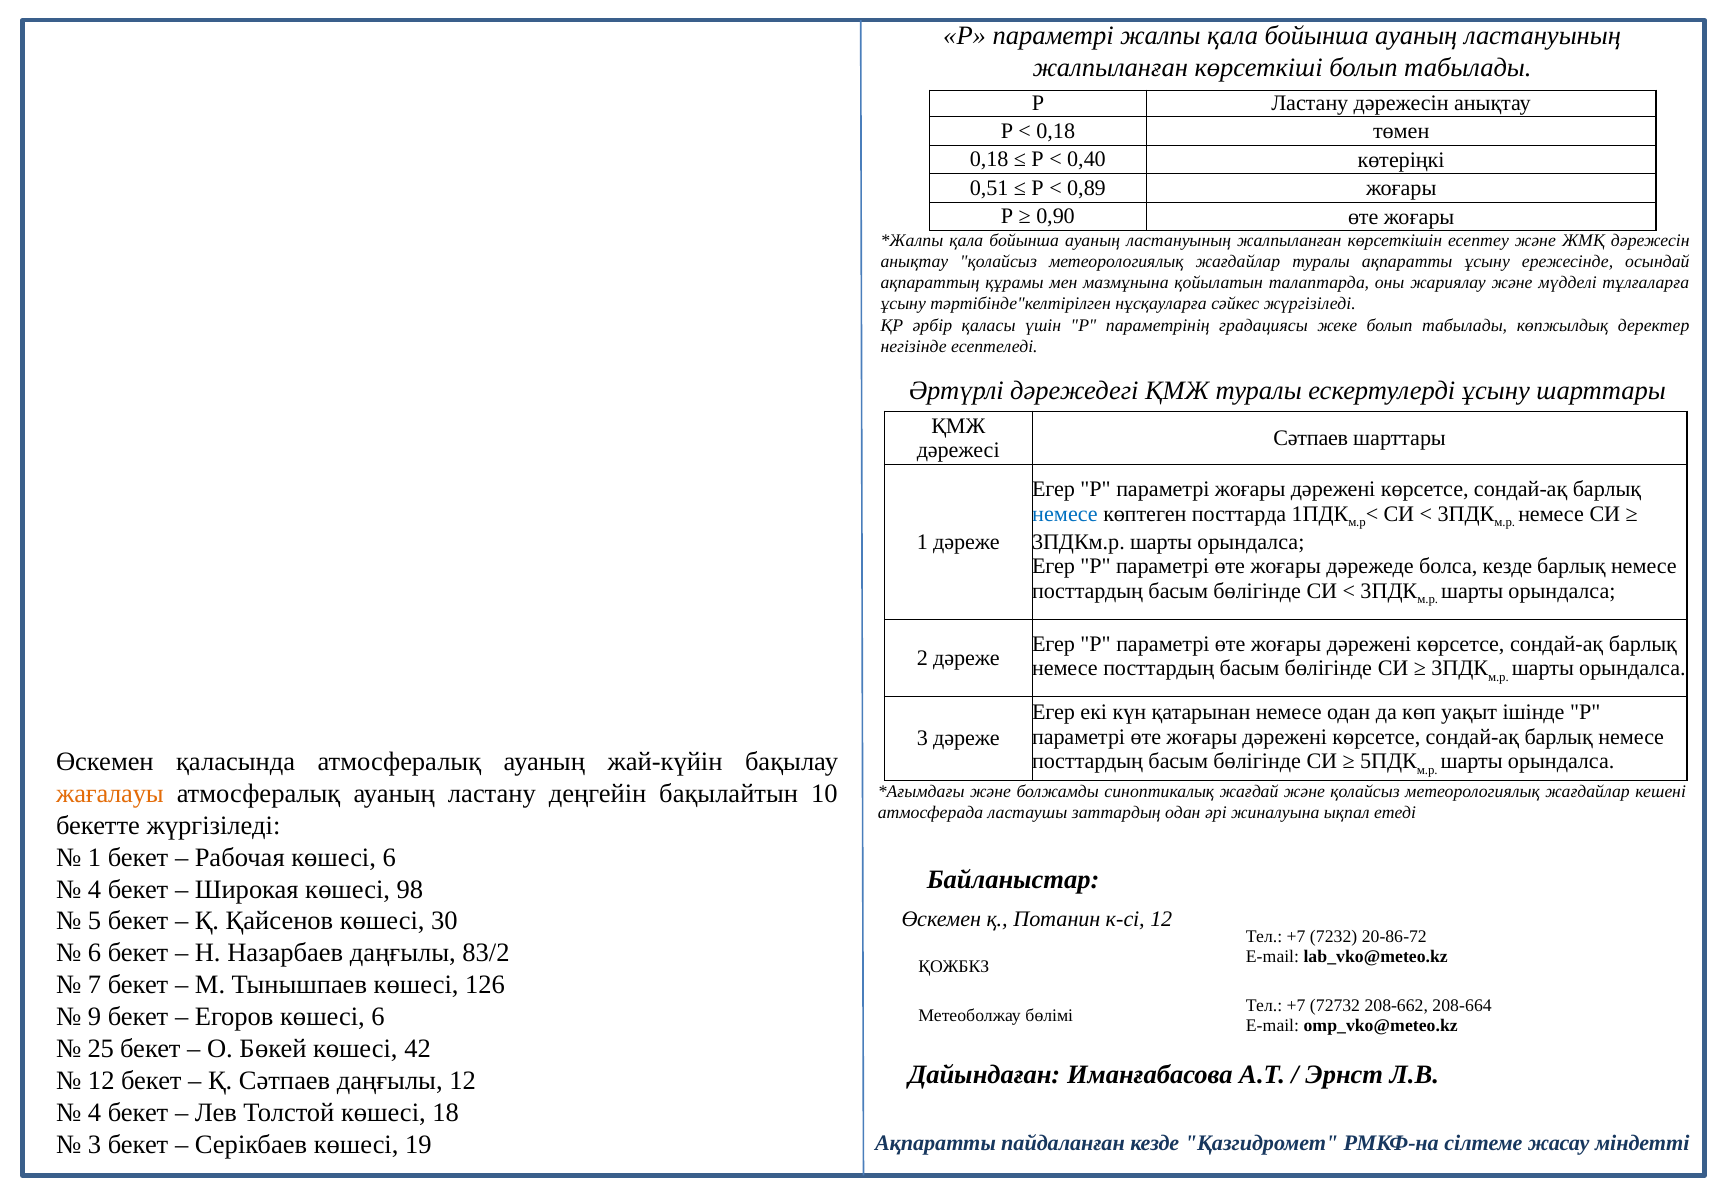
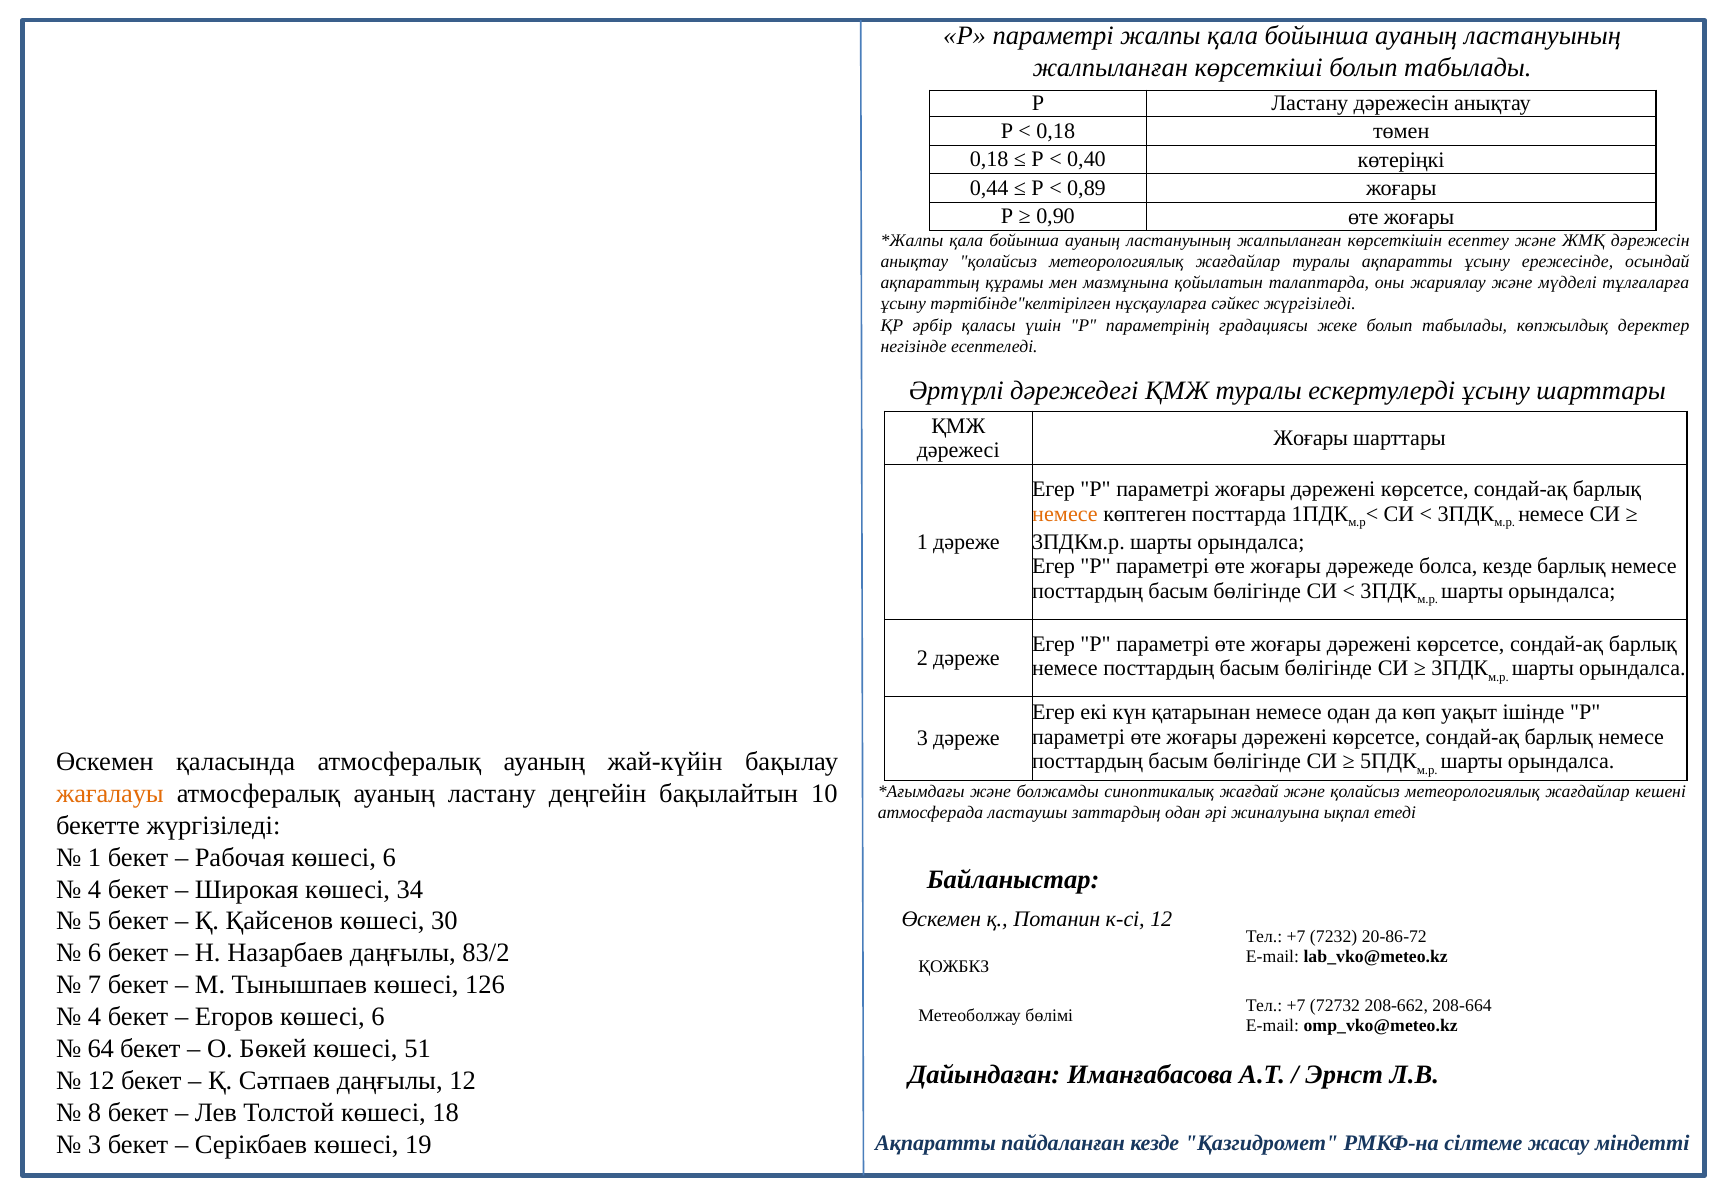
0,51: 0,51 -> 0,44 (989, 188)
Сәтпаев: Сәтпаев -> Жоғары (1311, 438)
немесе colour: blue -> orange (1065, 514)
98: 98 -> 34 (410, 889)
9: 9 -> 4 (95, 1017)
25: 25 -> 64 (101, 1048)
42: 42 -> 51 (418, 1048)
4: 4 -> 8 (95, 1112)
